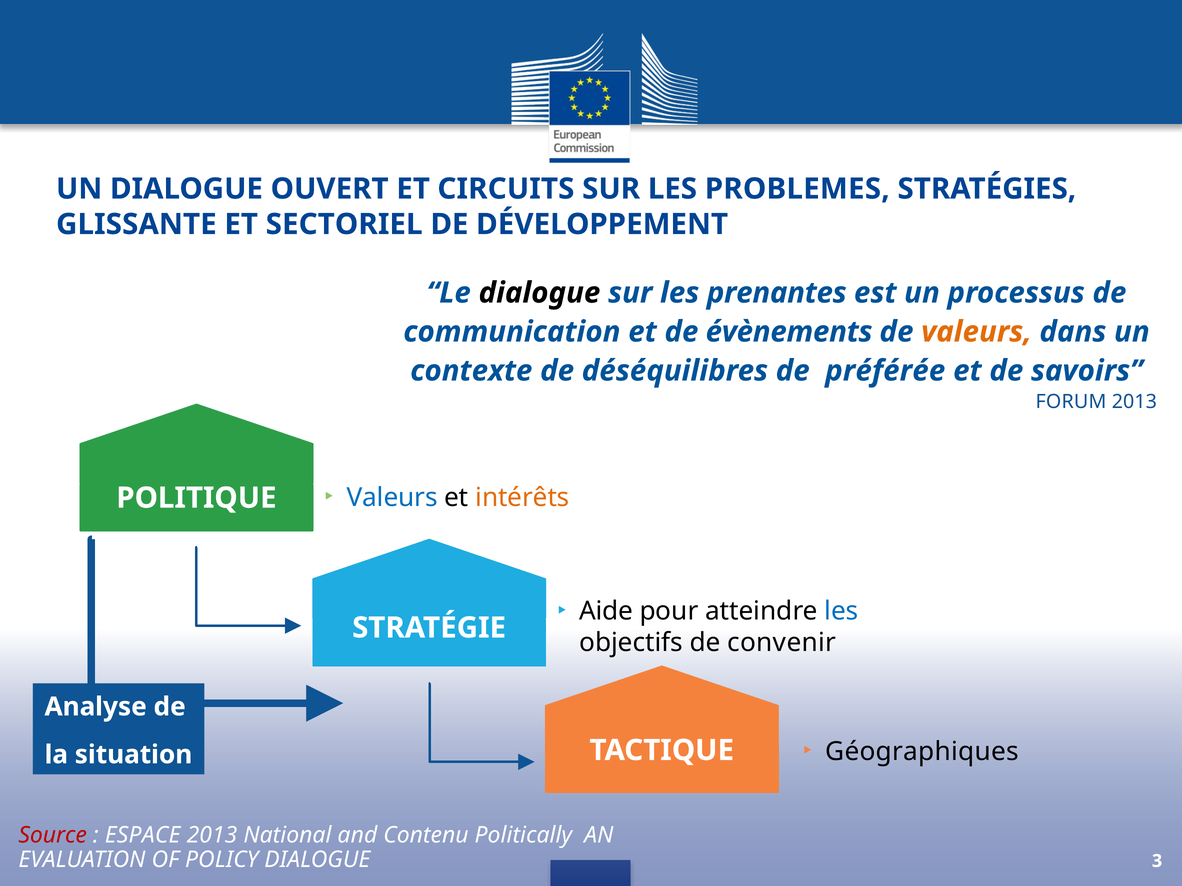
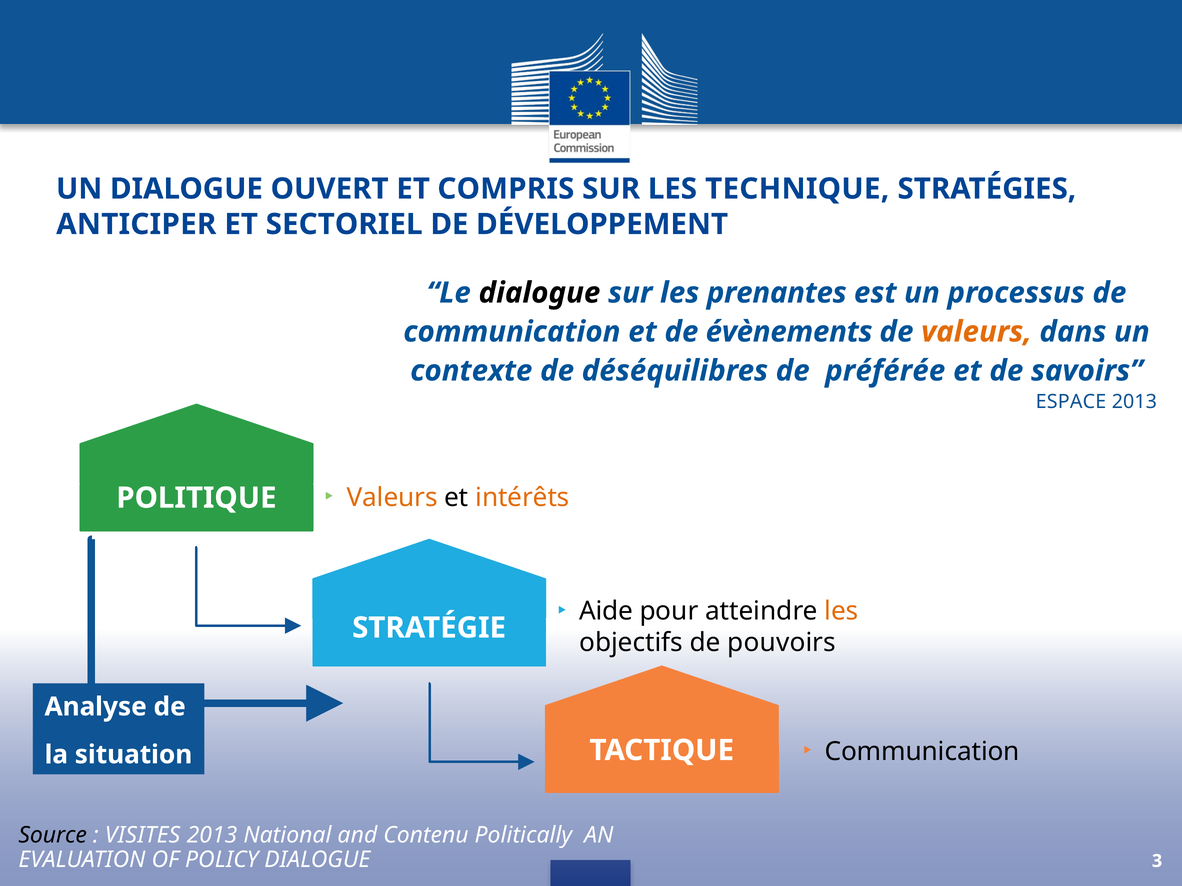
CIRCUITS: CIRCUITS -> COMPRIS (506, 189)
PROBLEMES: PROBLEMES -> TECHNIQUE (797, 189)
GLISSANTE: GLISSANTE -> ANTICIPER (136, 224)
FORUM: FORUM -> ESPACE (1071, 402)
Valeurs colour: blue -> orange (392, 498)
les colour: blue -> orange (841, 612)
convenir: convenir -> pouvoirs (782, 643)
Géographiques: Géographiques -> Communication (922, 752)
Source colour: red -> black (53, 835)
ESPACE: ESPACE -> VISITES (143, 835)
